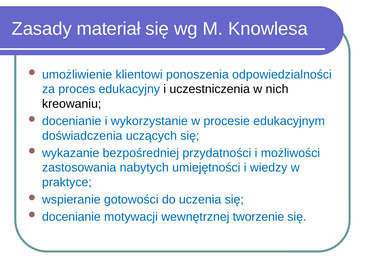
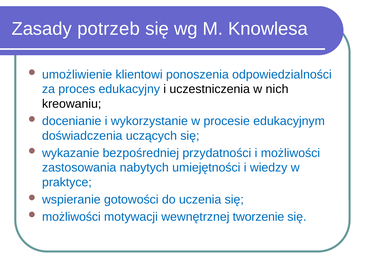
materiał: materiał -> potrzeb (109, 29)
docenianie: docenianie -> możliwości (71, 217)
